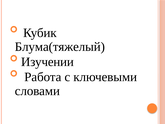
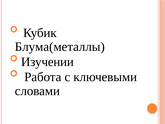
Блума(тяжелый: Блума(тяжелый -> Блума(металлы (60, 47)
